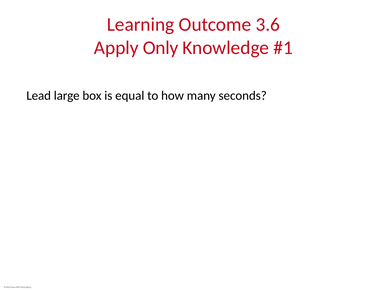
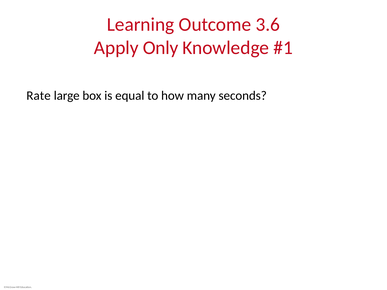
Lead: Lead -> Rate (39, 96)
